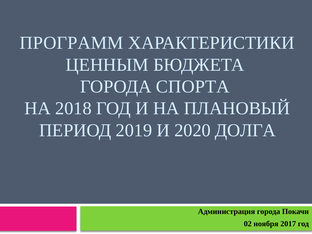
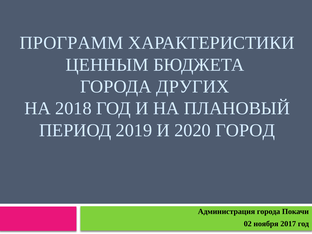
СПОРТА: СПОРТА -> ДРУГИХ (193, 87)
ДОЛГА: ДОЛГА -> ГОРОД (245, 130)
